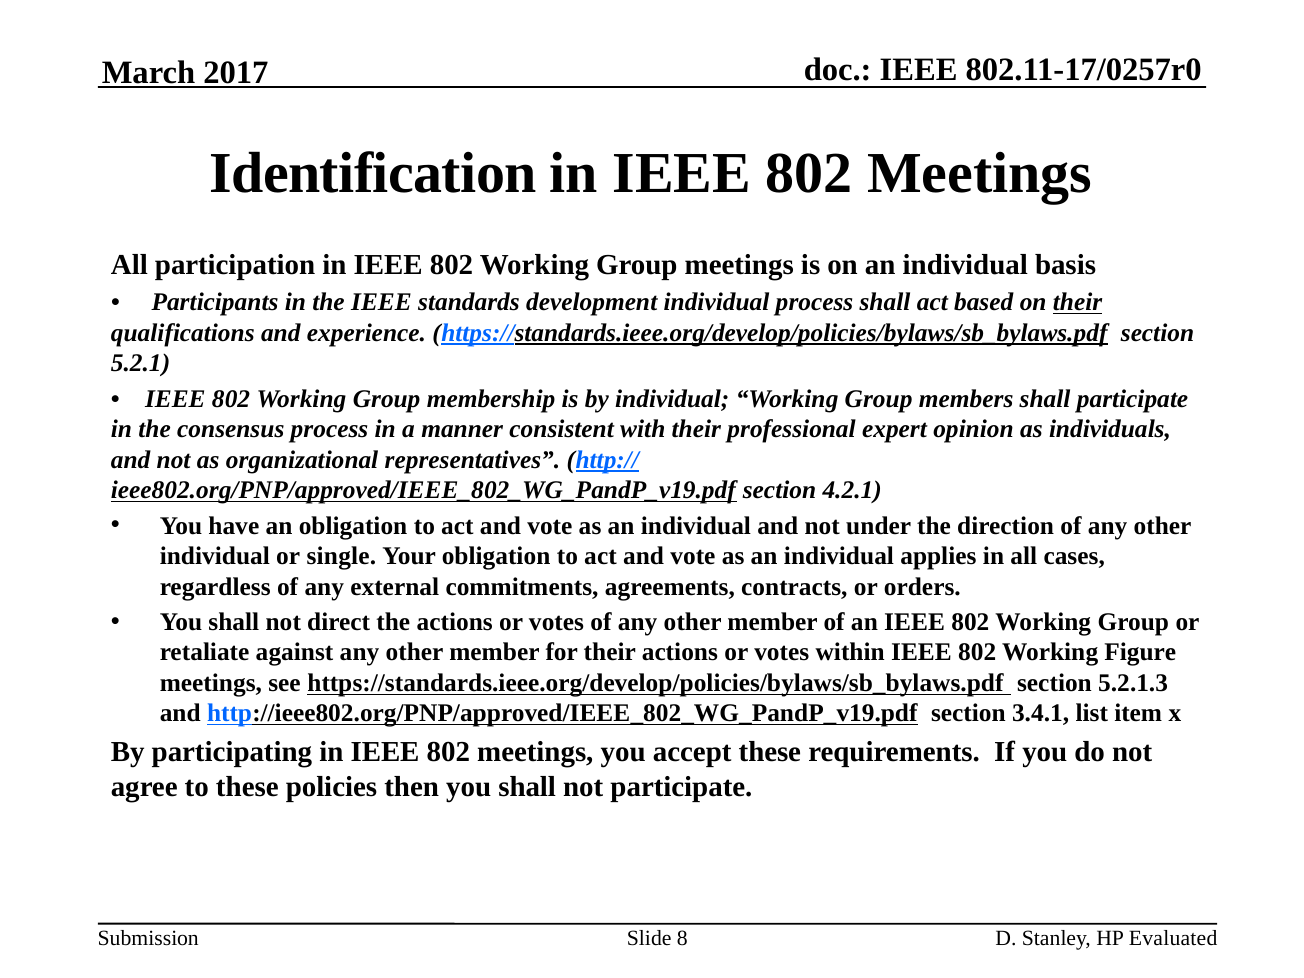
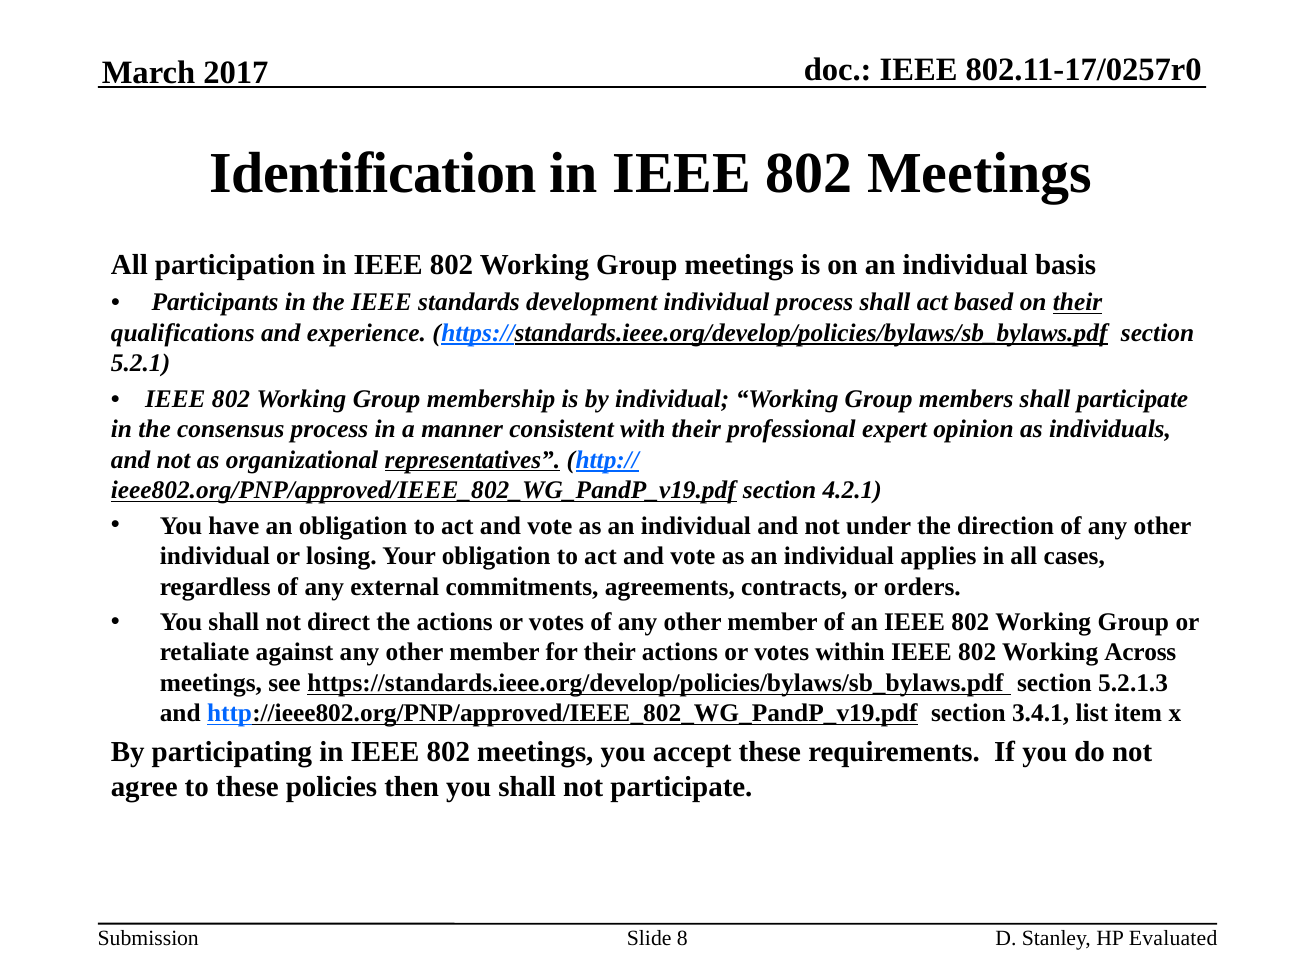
representatives underline: none -> present (472, 460)
single: single -> losing (341, 556)
Figure: Figure -> Across (1140, 653)
